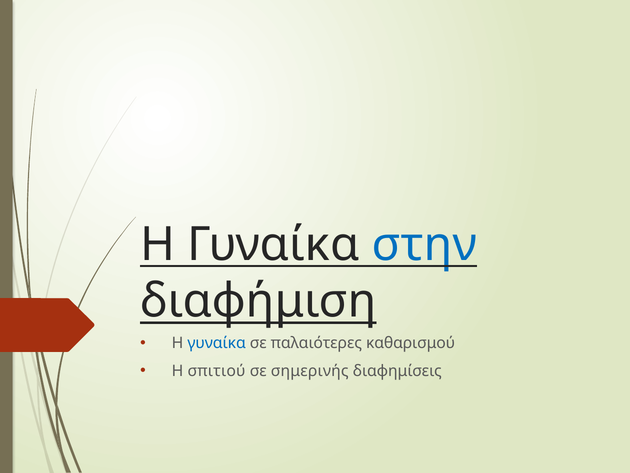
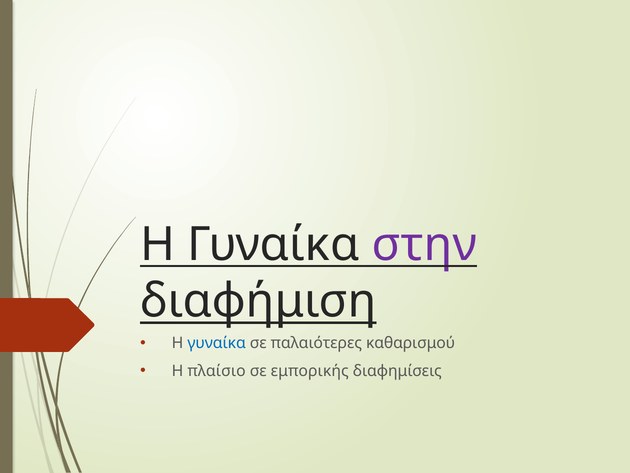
στην colour: blue -> purple (424, 244)
σπιτιού: σπιτιού -> πλαίσιο (217, 371)
σημερινής: σημερινής -> εμπορικής (310, 371)
